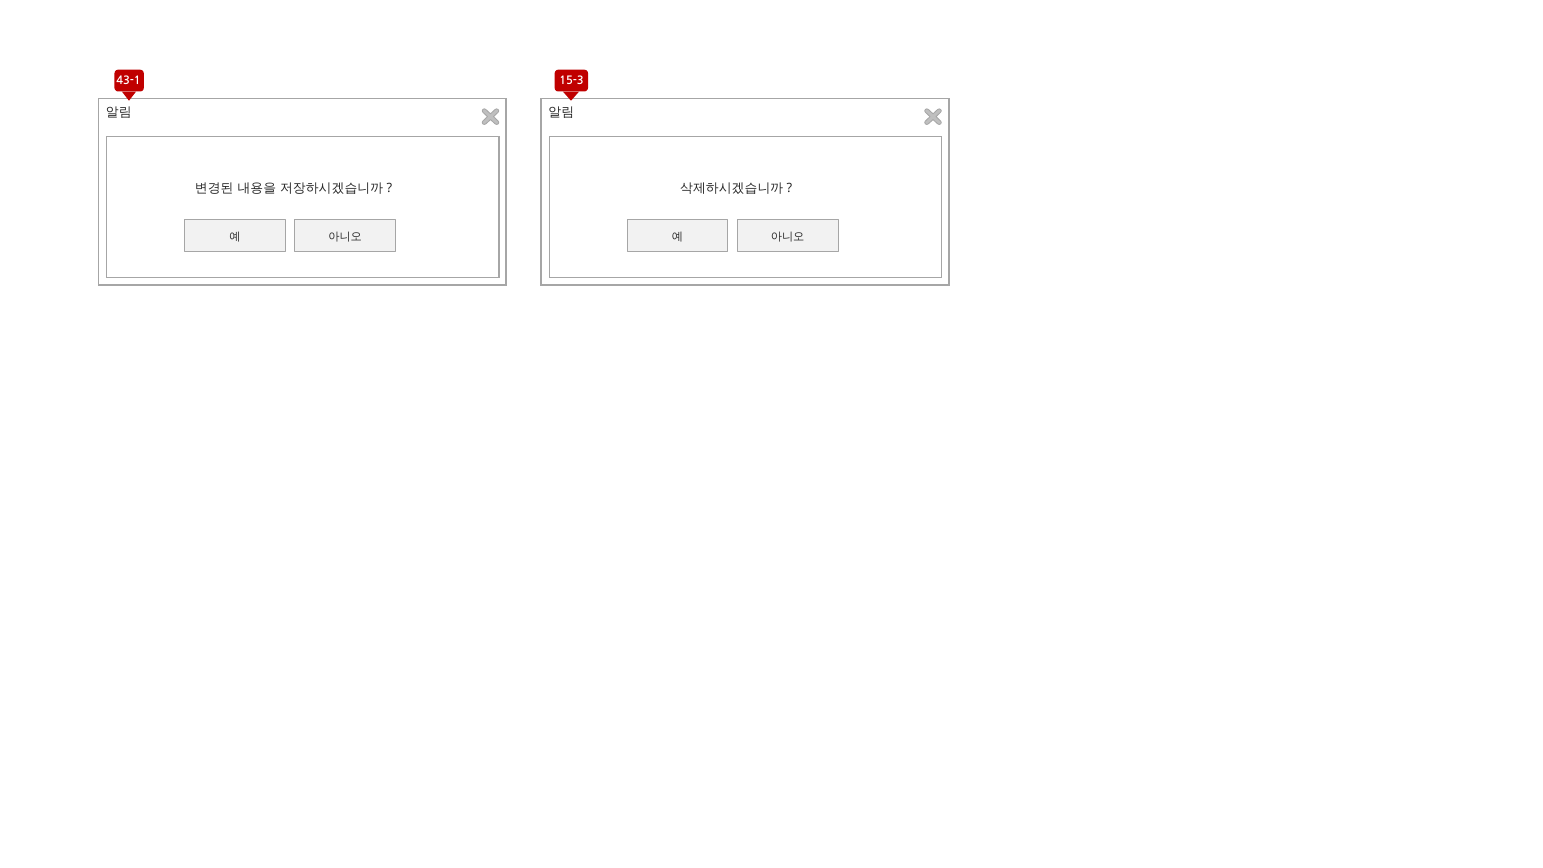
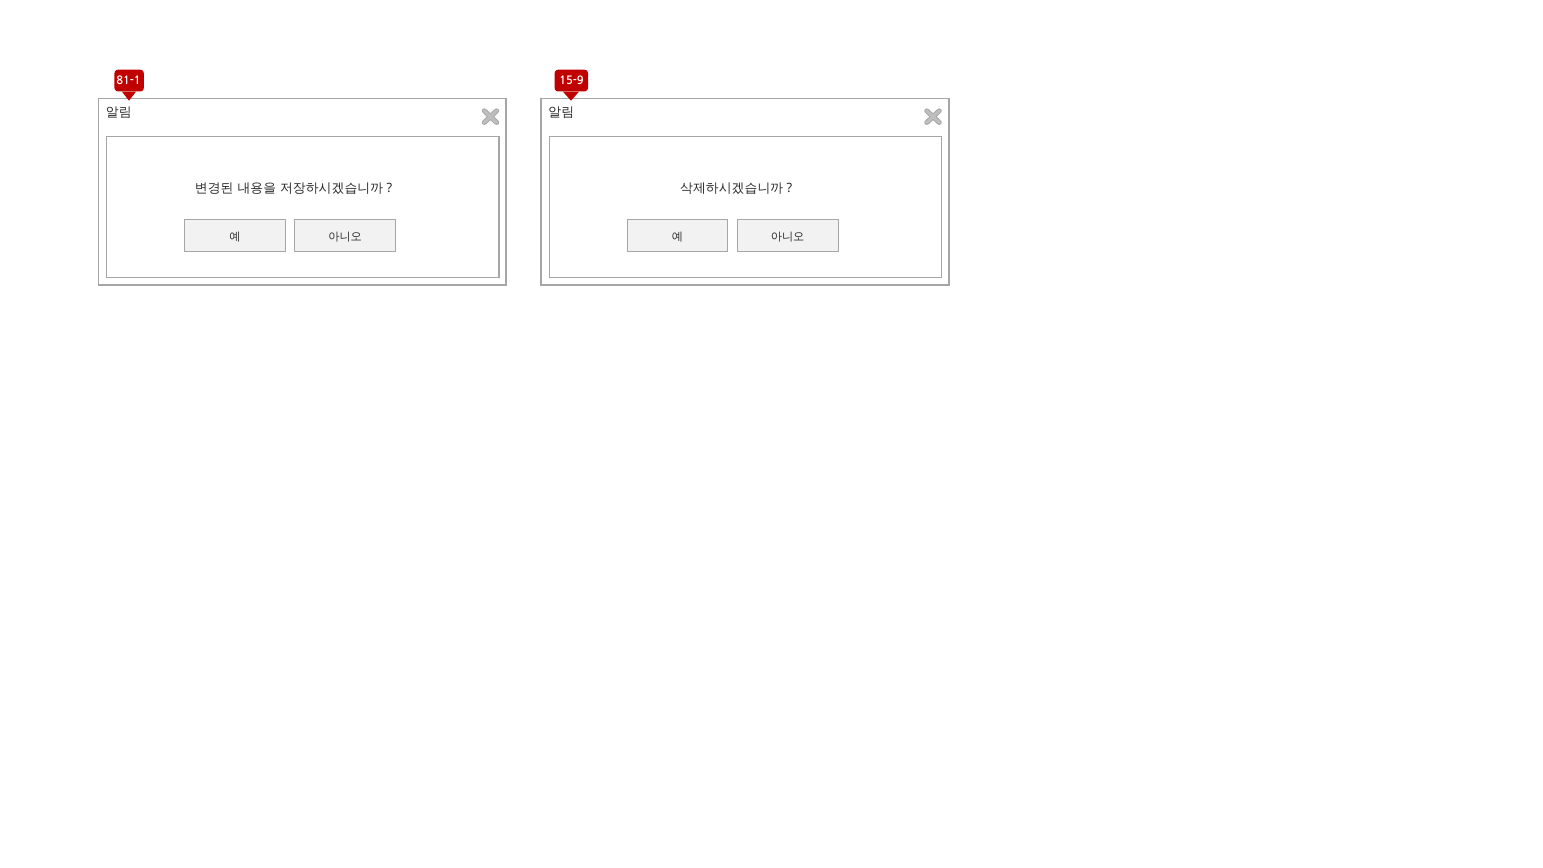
43-1: 43-1 -> 81-1 (129, 81)
15-3: 15-3 -> 15-9 (572, 81)
